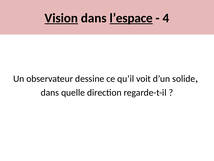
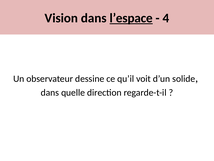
Vision underline: present -> none (61, 18)
